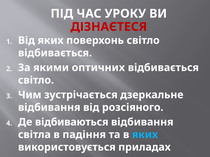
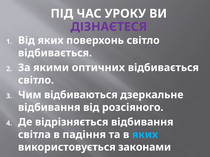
ДІЗНАЄТЕСЯ colour: red -> purple (109, 27)
зустрічається: зустрічається -> відбиваються (81, 95)
відбиваються: відбиваються -> відрізняється (72, 122)
використовується приладах: приладах -> законами (145, 148)
